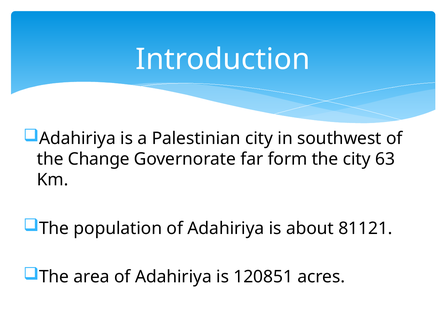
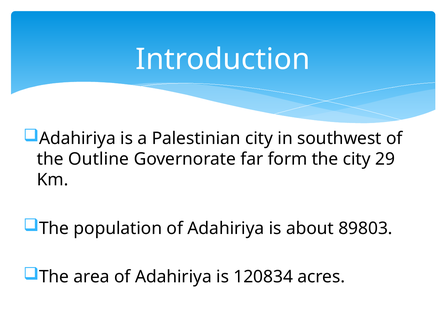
Change: Change -> Outline (99, 159)
63: 63 -> 29 (385, 159)
81121: 81121 -> 89803 (365, 229)
120851: 120851 -> 120834 (263, 277)
